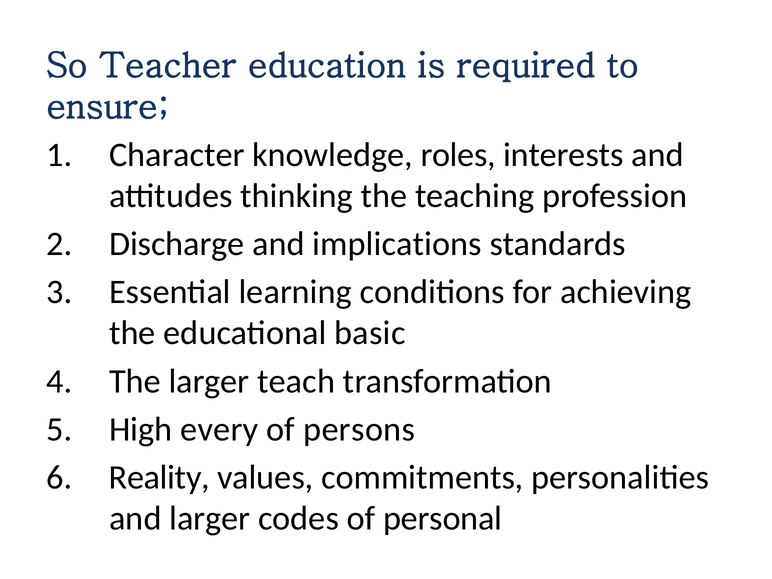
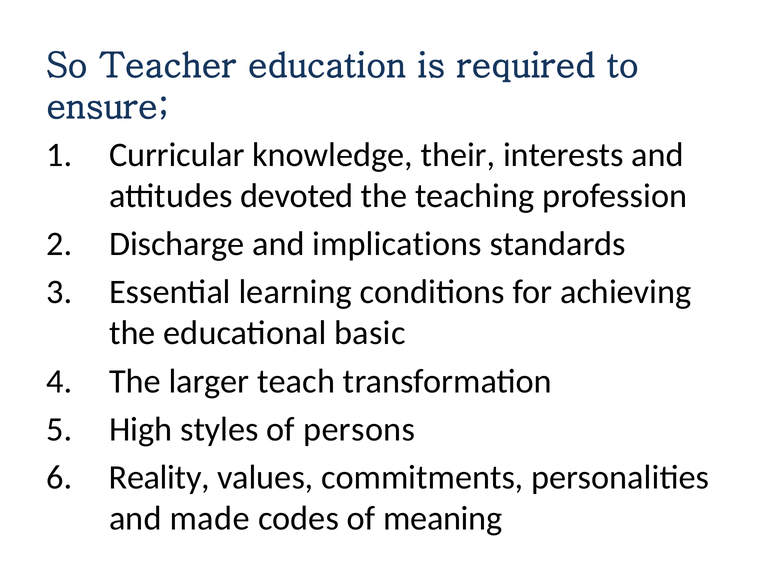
Character: Character -> Curricular (177, 155)
roles: roles -> their (458, 155)
thinking: thinking -> devoted (297, 196)
every: every -> styles (219, 429)
and larger: larger -> made (210, 518)
personal: personal -> meaning (443, 518)
